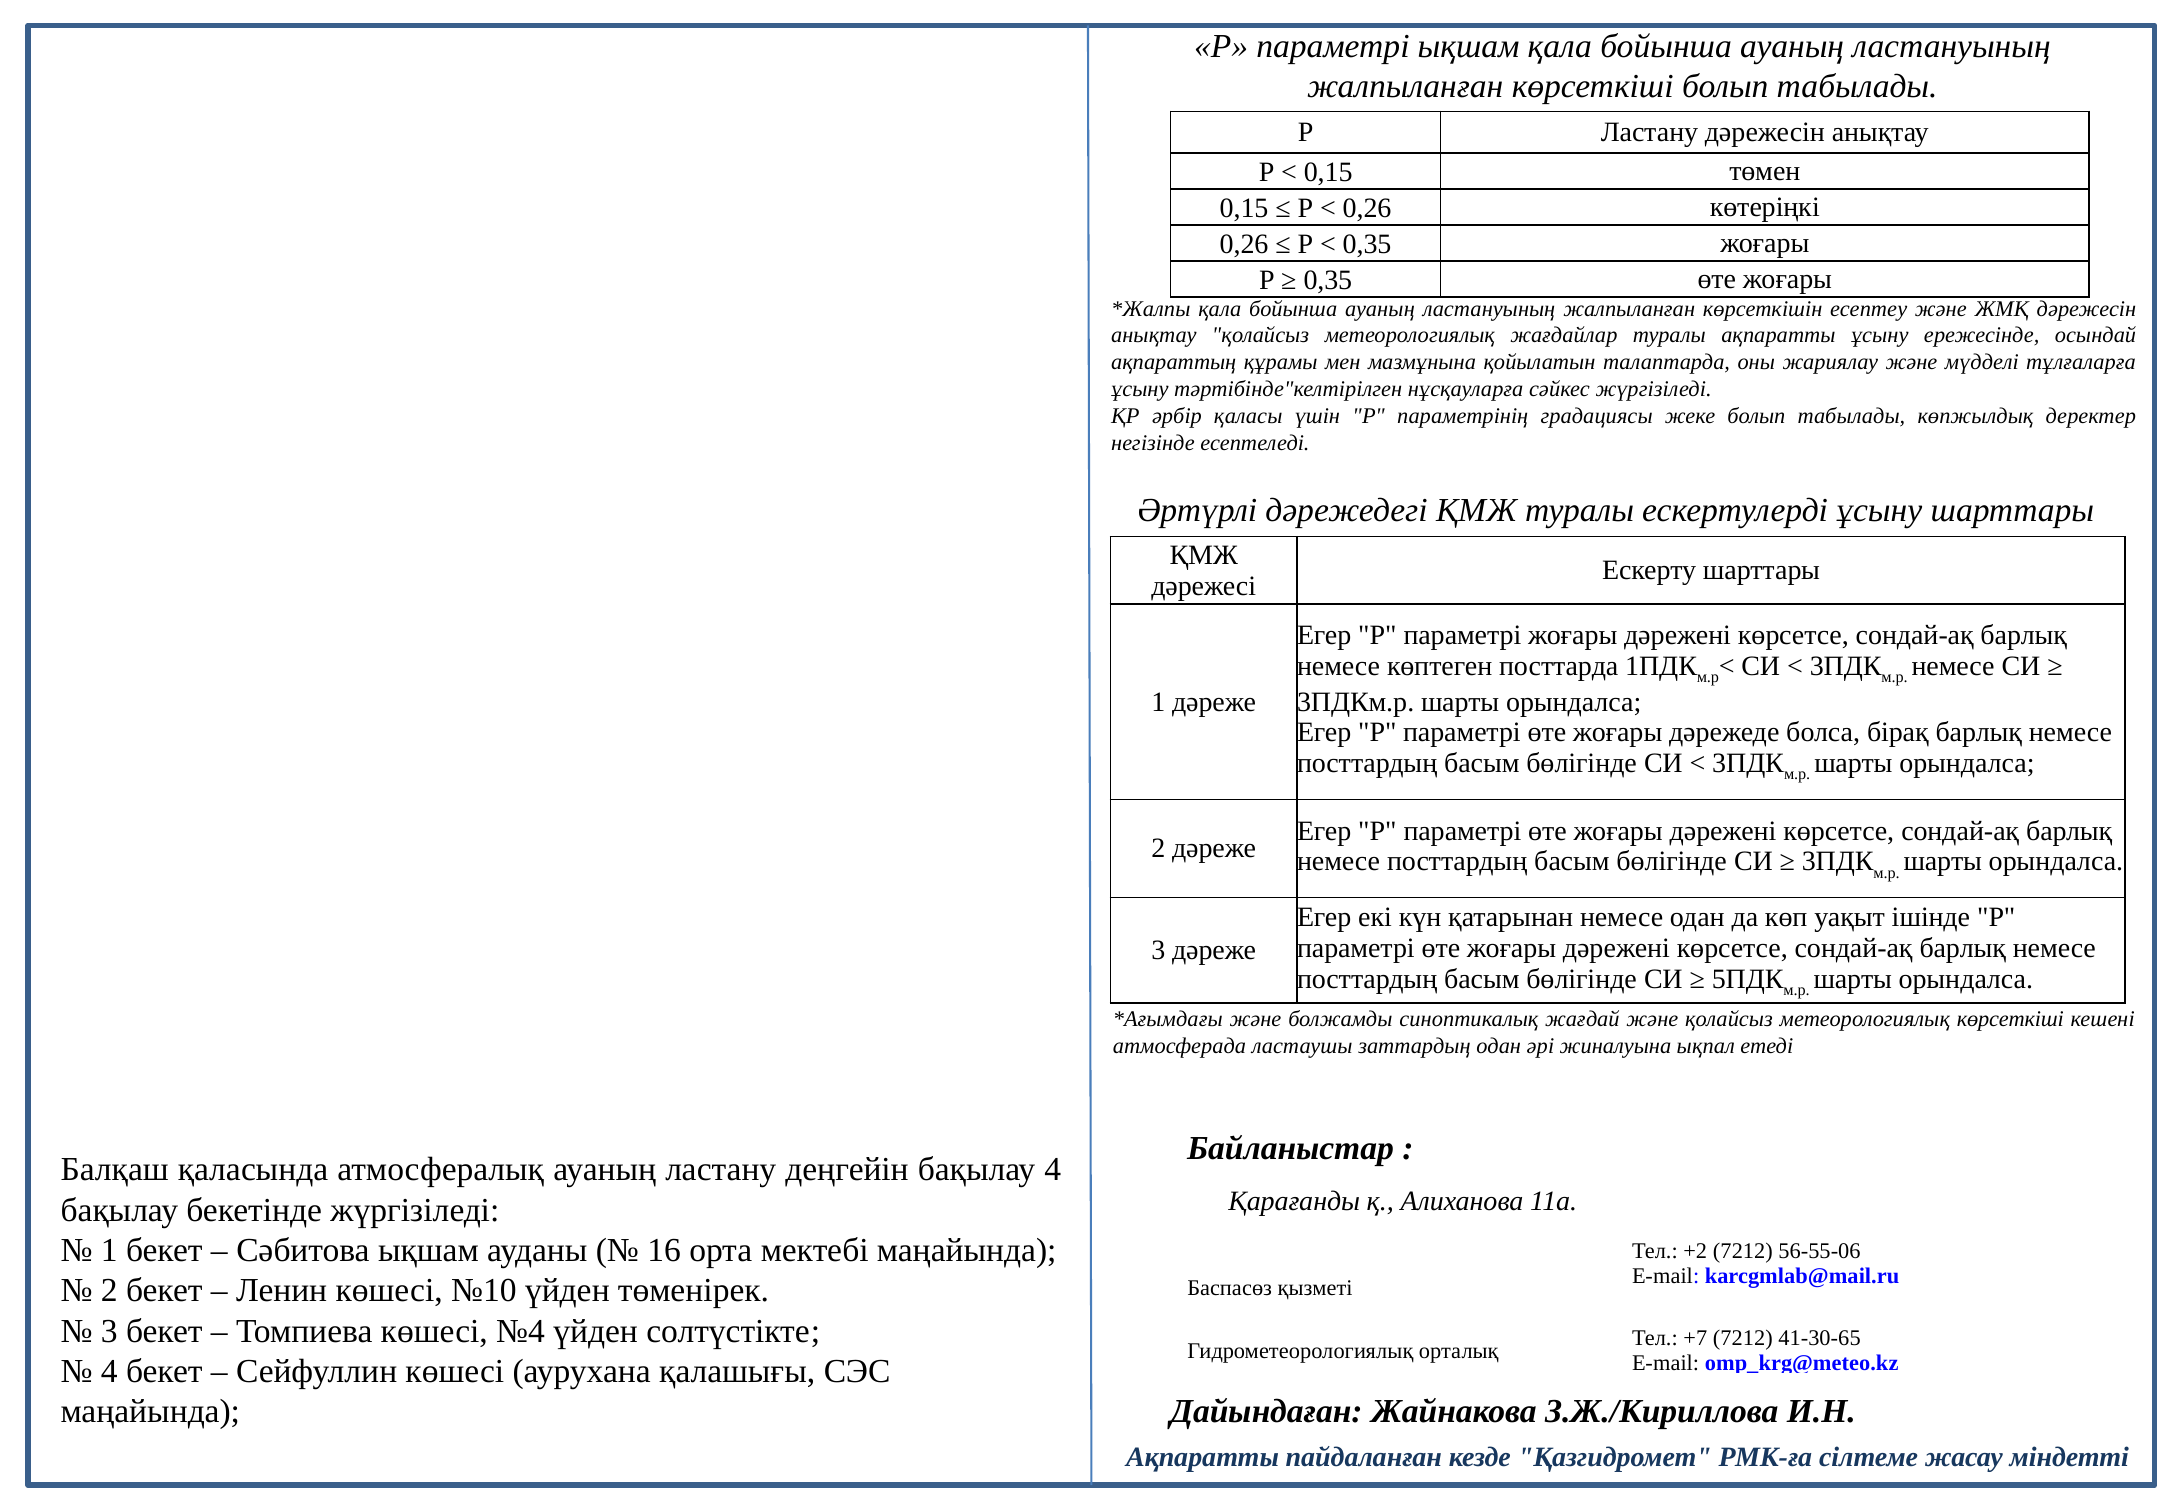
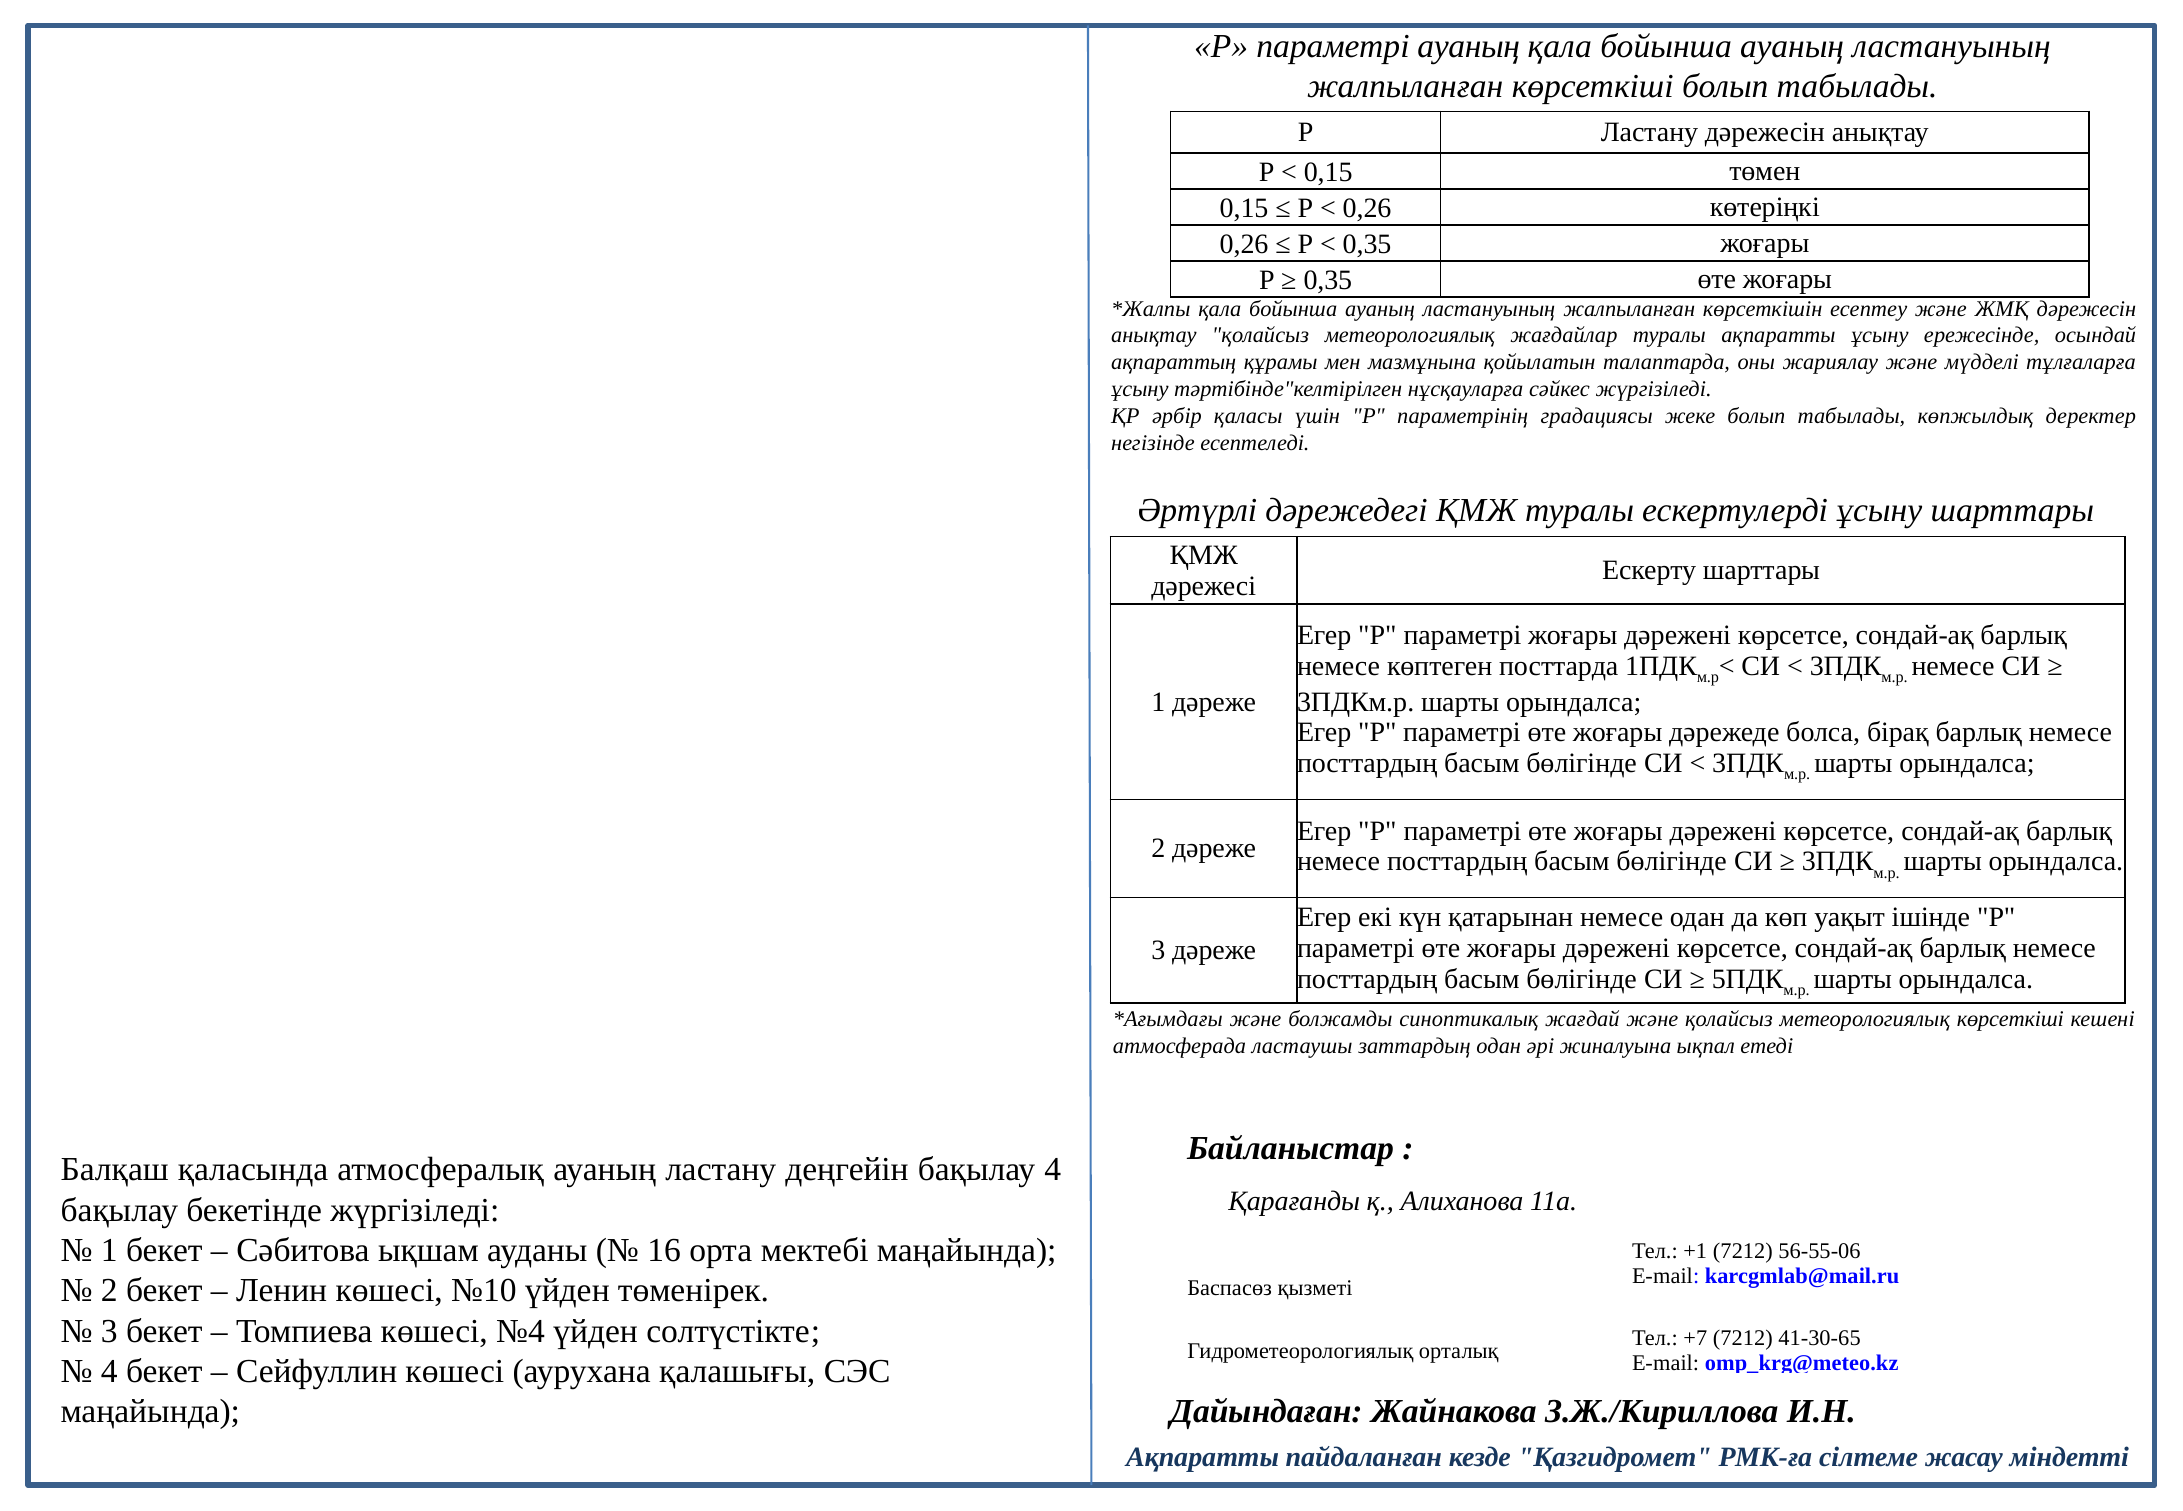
параметрі ықшам: ықшам -> ауаның (1469, 46)
+2: +2 -> +1 (1695, 1252)
